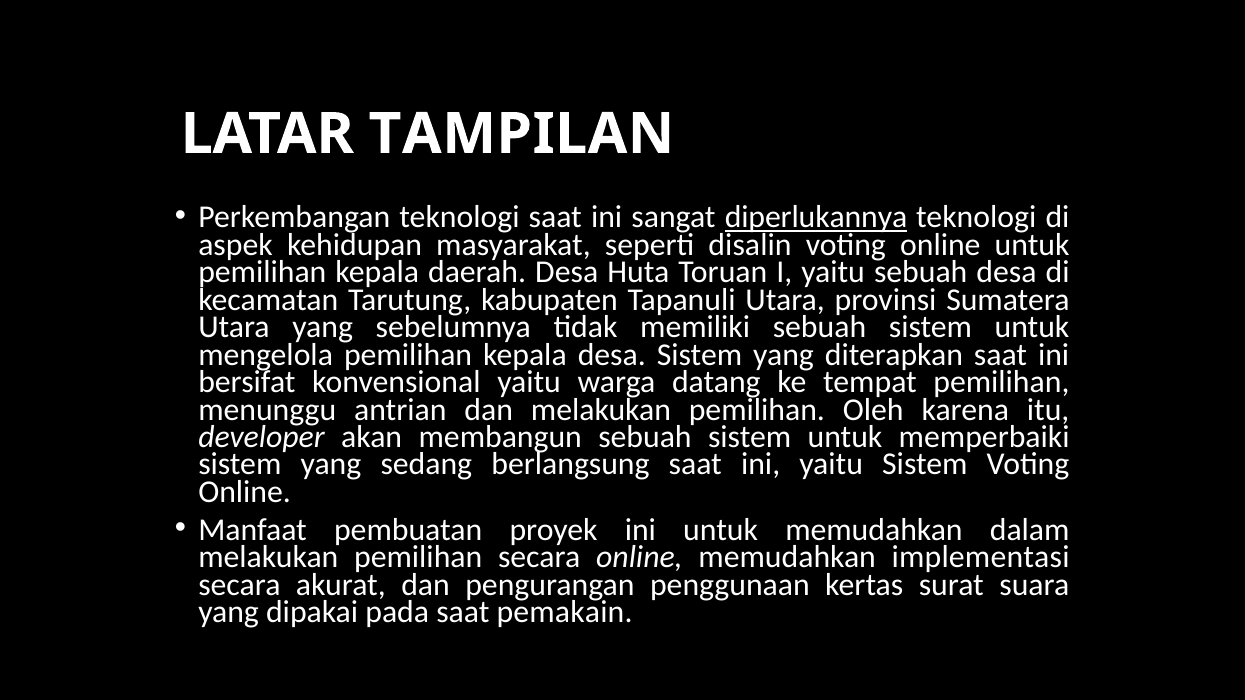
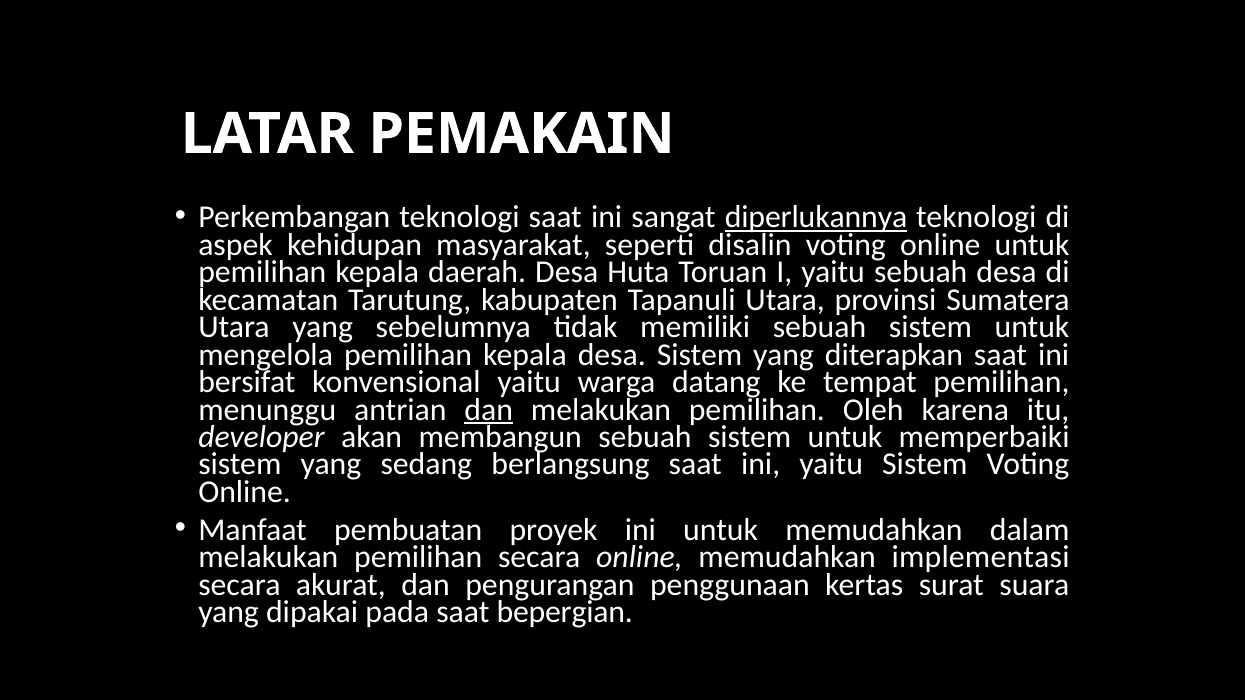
TAMPILAN: TAMPILAN -> PEMAKAIN (522, 134)
dan underline: none -> present (489, 410)
pemakain: pemakain -> bepergian (565, 612)
